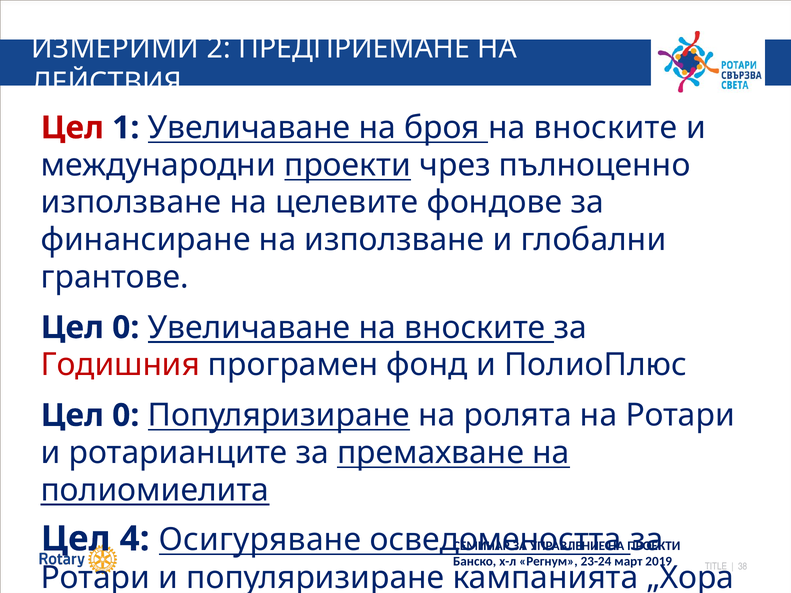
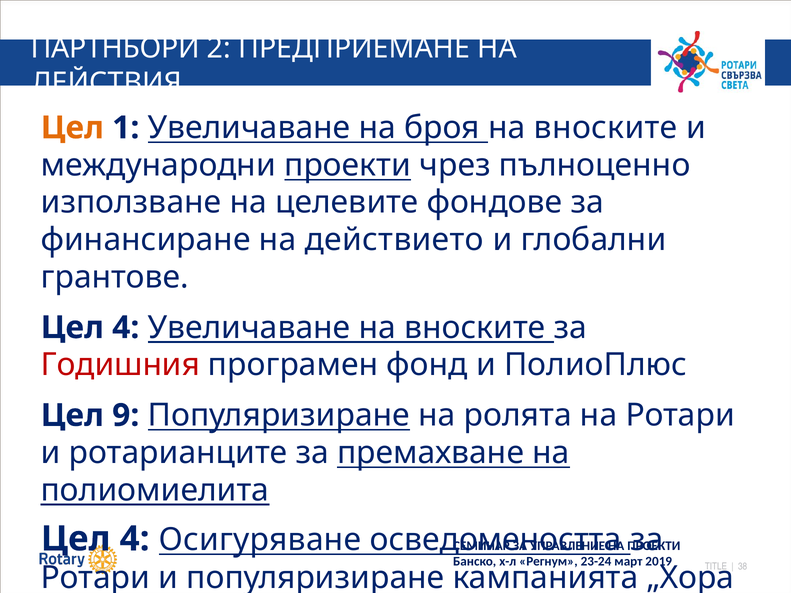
ИЗМЕРИМИ: ИЗМЕРИМИ -> ПАРТНЬОРИ (115, 48)
Цел colour: red -> orange (72, 128)
финансиране на използване: използване -> действието (394, 240)
0: 0 -> 4 (126, 328)
0: 0 -> 9 (126, 416)
